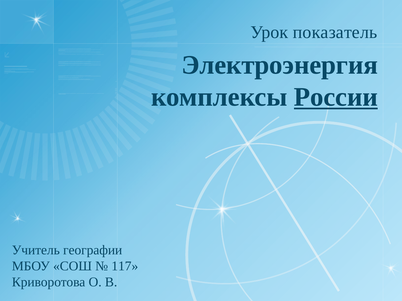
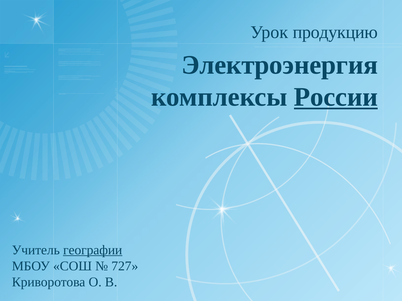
показатель: показатель -> продукцию (335, 32)
географии underline: none -> present (93, 250)
117: 117 -> 727 (125, 266)
